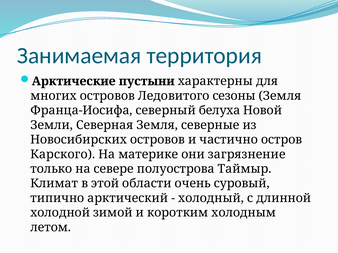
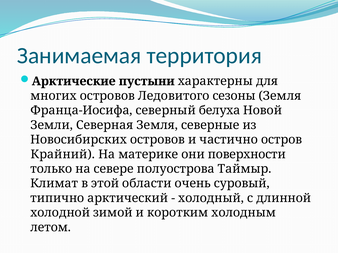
Карского: Карского -> Крайний (63, 155)
загрязнение: загрязнение -> поверхности (247, 155)
